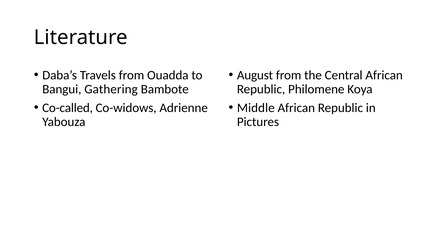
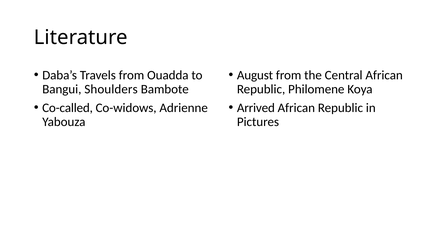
Gathering: Gathering -> Shoulders (111, 89)
Middle: Middle -> Arrived (256, 108)
